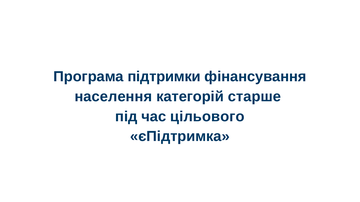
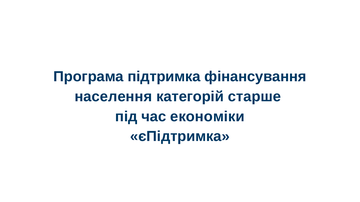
підтримки: підтримки -> підтримка (164, 77)
цільового: цільового -> економіки (207, 117)
